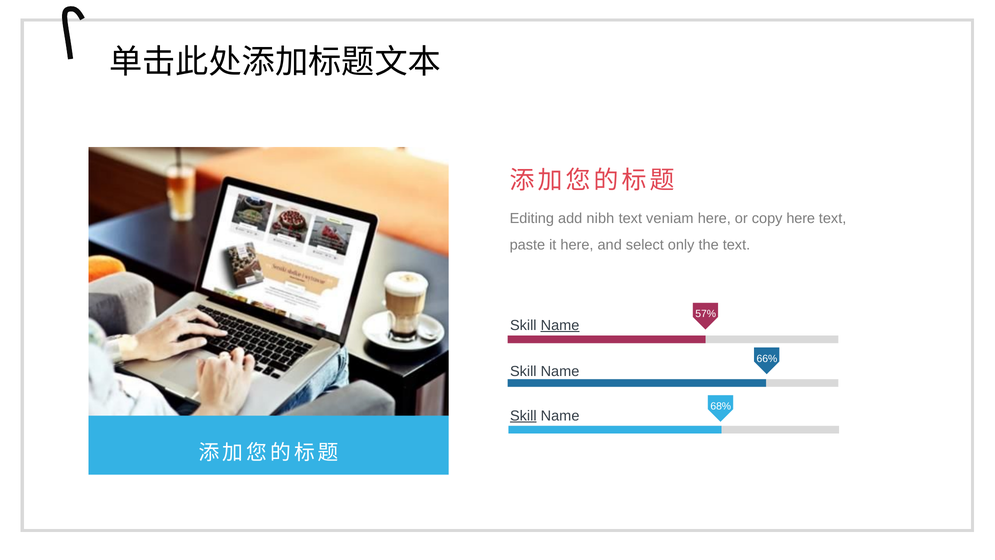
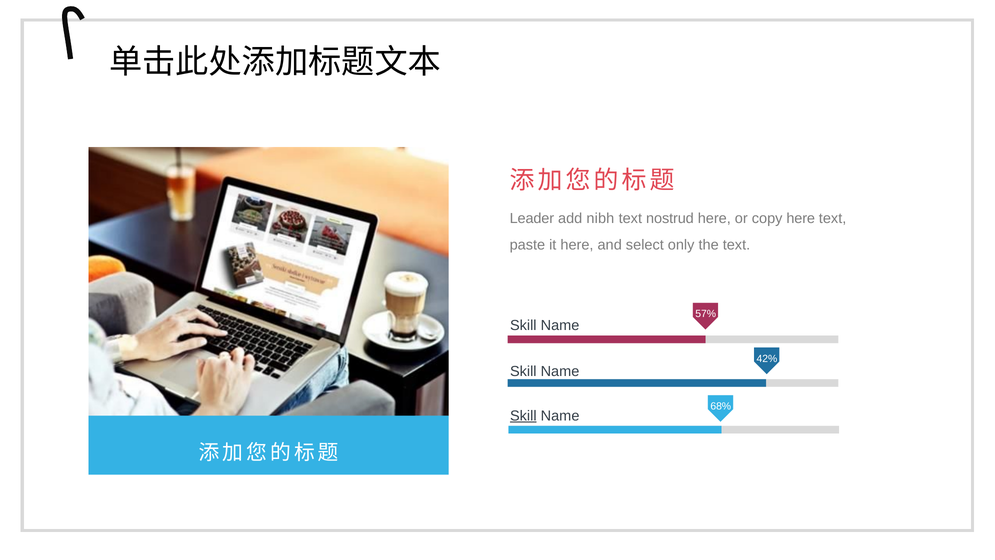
Editing: Editing -> Leader (532, 218)
veniam: veniam -> nostrud (670, 218)
Name underline: present -> none (560, 325)
66%: 66% -> 42% (767, 358)
